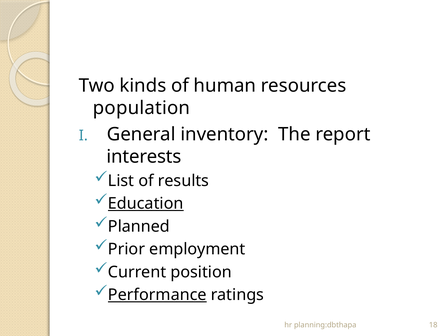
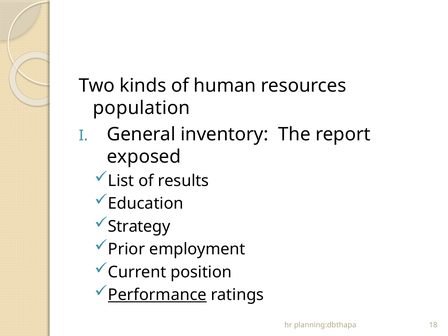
interests: interests -> exposed (144, 157)
Education underline: present -> none (146, 204)
Planned: Planned -> Strategy (139, 226)
